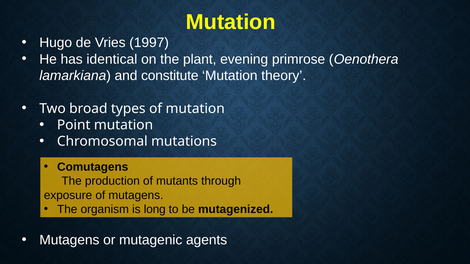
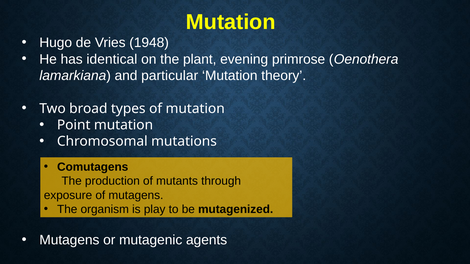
1997: 1997 -> 1948 (149, 43)
constitute: constitute -> particular (170, 76)
long: long -> play (155, 210)
